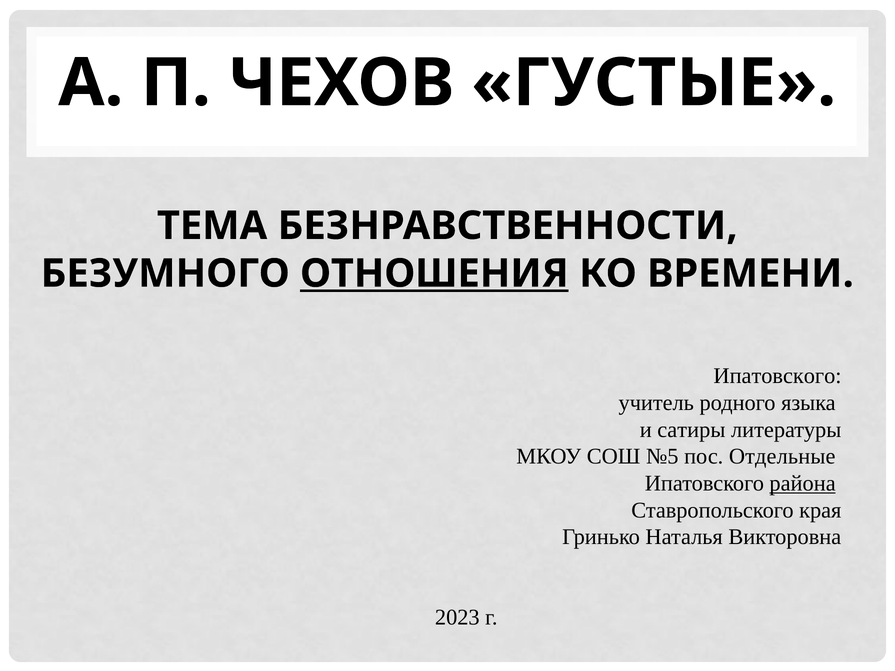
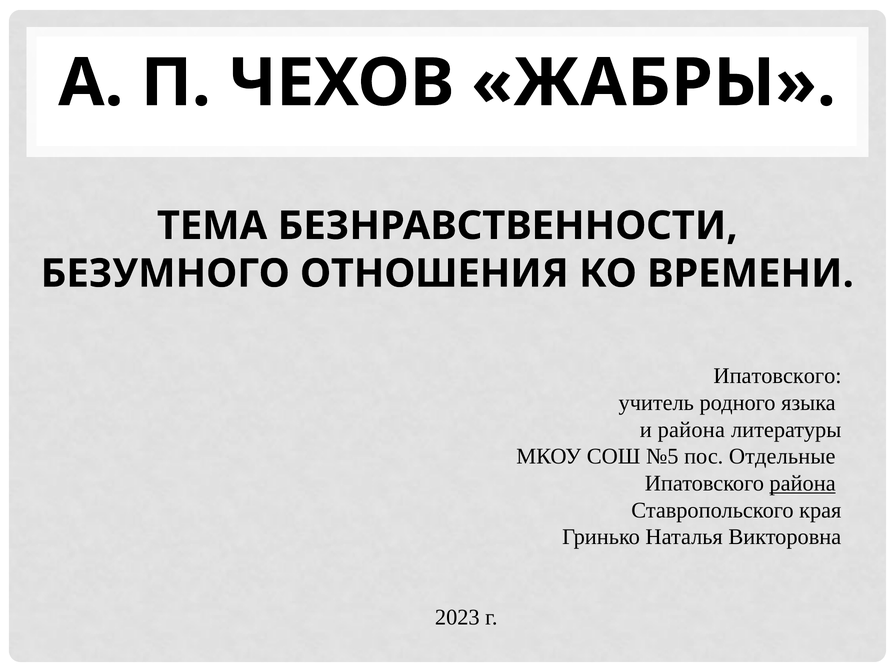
ГУСТЫЕ: ГУСТЫЕ -> ЖАБРЫ (654, 83)
ОТНОШЕНИЯ underline: present -> none (434, 274)
и сатиры: сатиры -> района (691, 430)
